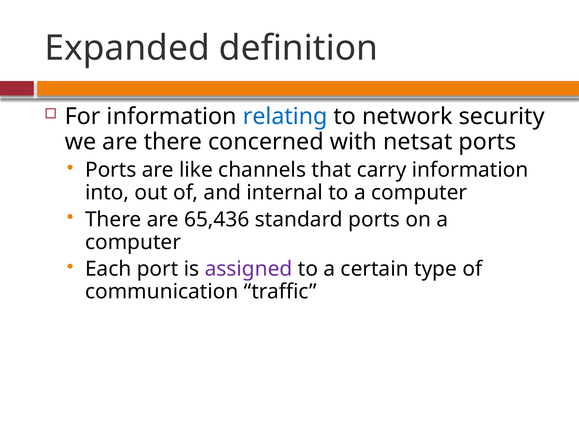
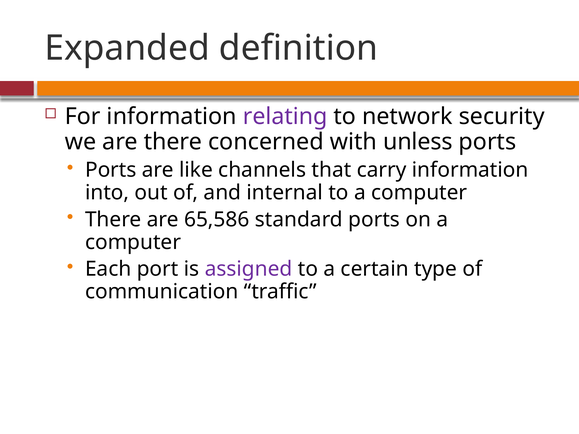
relating colour: blue -> purple (285, 117)
netsat: netsat -> unless (418, 142)
65,436: 65,436 -> 65,586 (217, 220)
